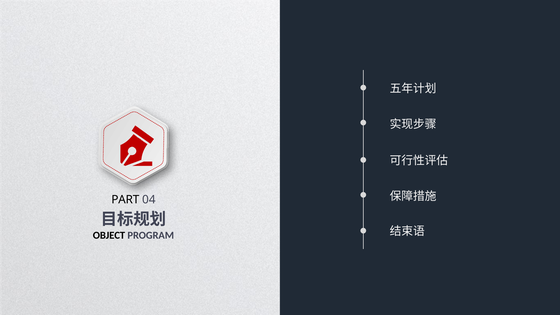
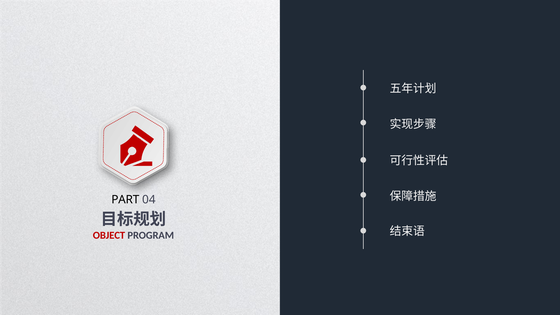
OBJECT colour: black -> red (109, 235)
